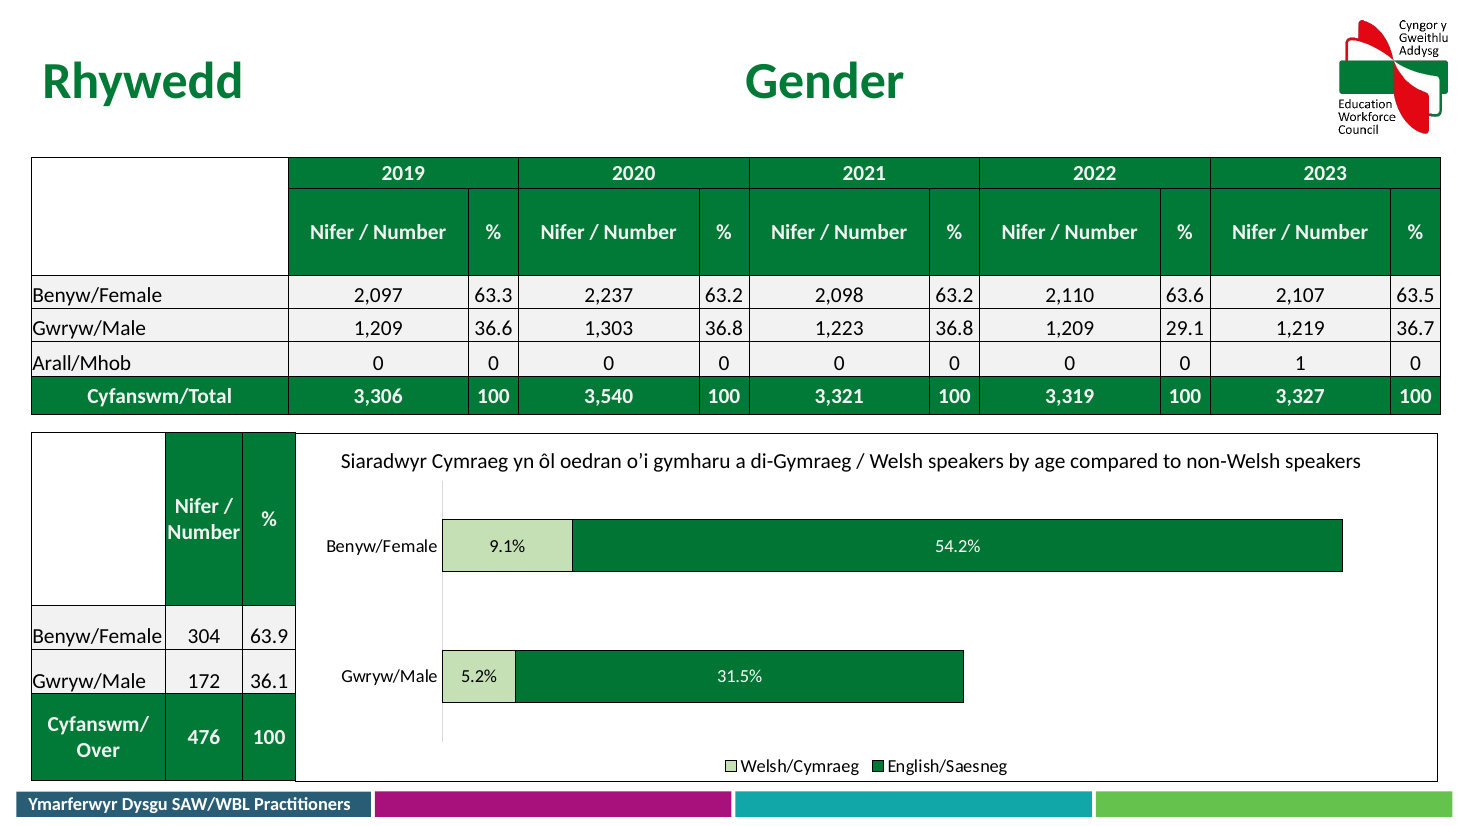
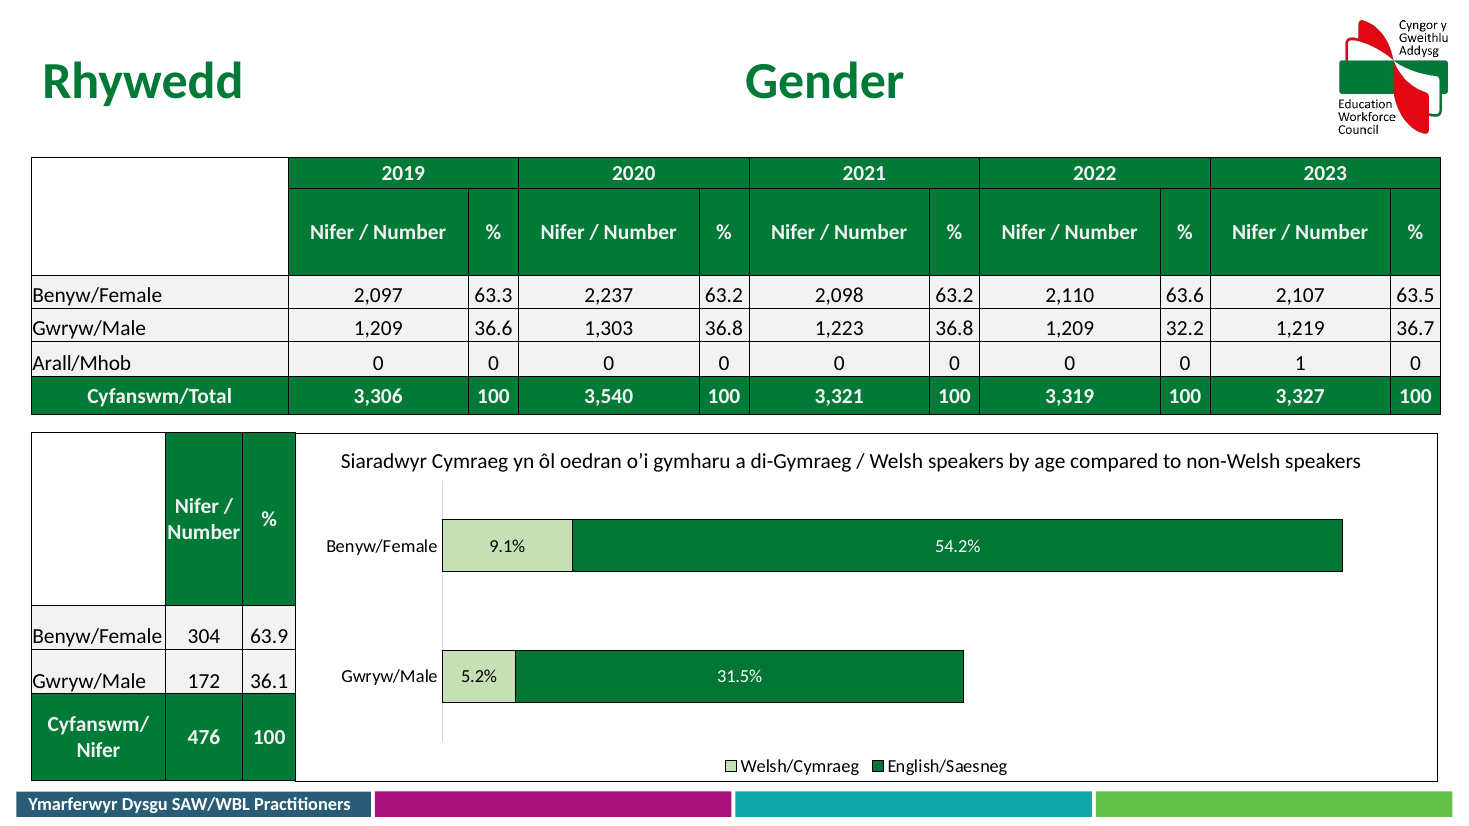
29.1: 29.1 -> 32.2 (1185, 329)
Over: Over -> Nifer (98, 751)
